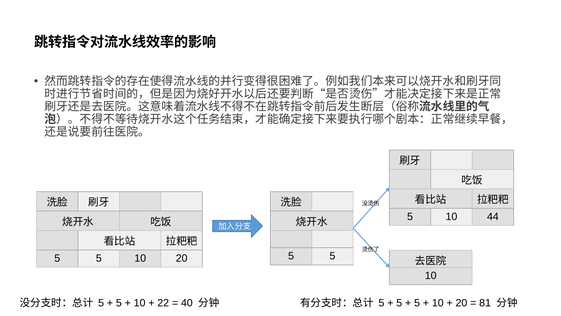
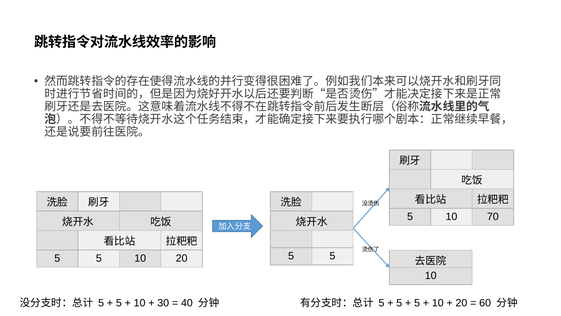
44: 44 -> 70 (493, 216)
22: 22 -> 30 (163, 303)
81: 81 -> 60 (485, 303)
